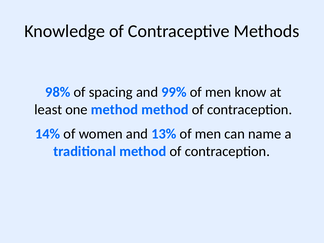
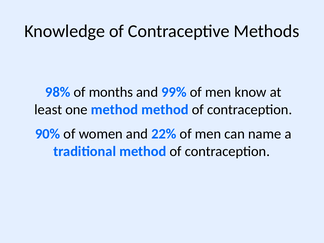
spacing: spacing -> months (111, 92)
14%: 14% -> 90% (48, 134)
13%: 13% -> 22% (164, 134)
